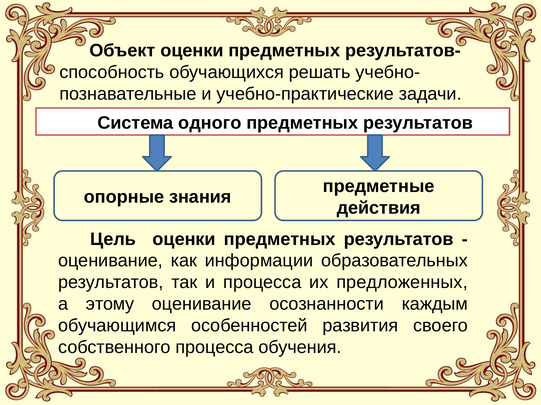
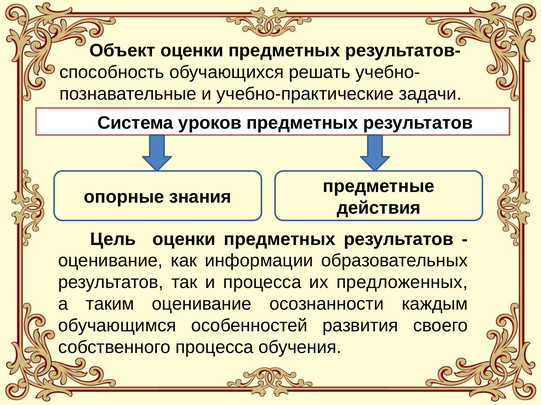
одного: одного -> уроков (210, 123)
этому: этому -> таким (110, 304)
